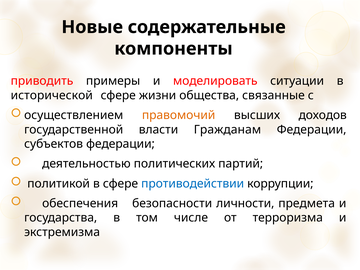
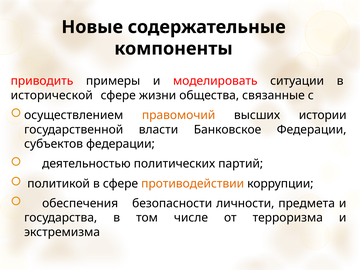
доходов: доходов -> истории (323, 115)
Гражданам: Гражданам -> Банковское (228, 130)
противодействии colour: blue -> orange (193, 184)
